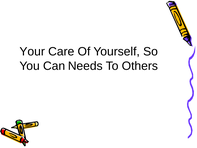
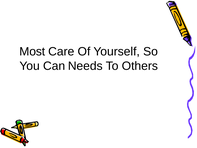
Your: Your -> Most (32, 51)
